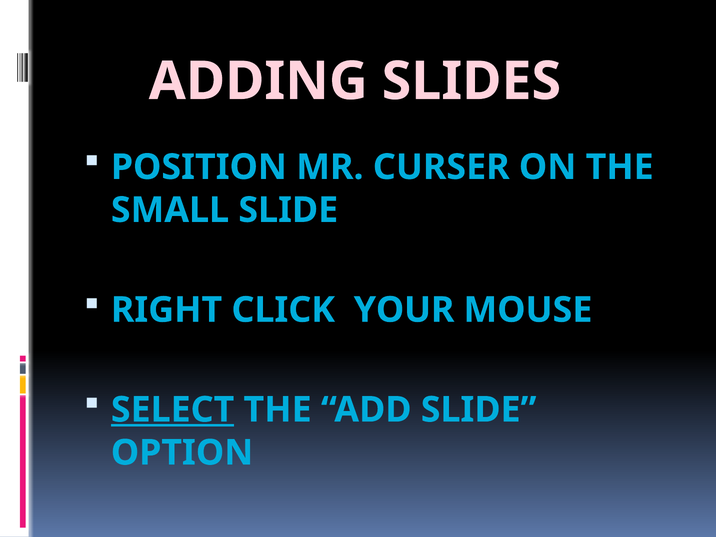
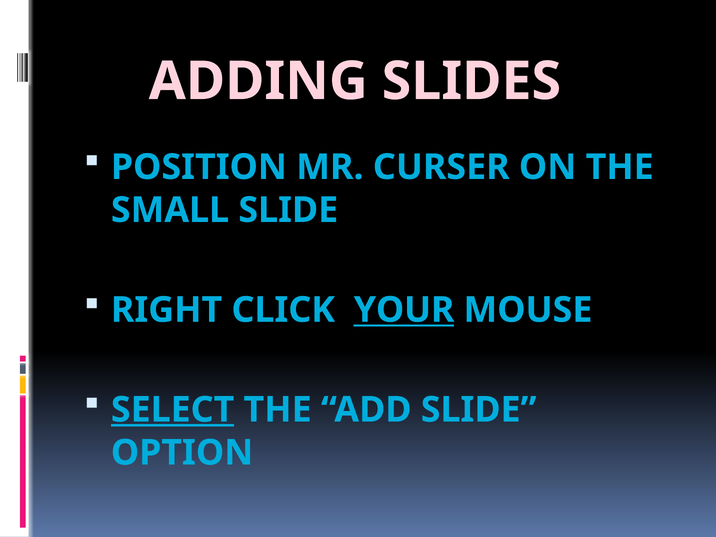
YOUR underline: none -> present (404, 310)
